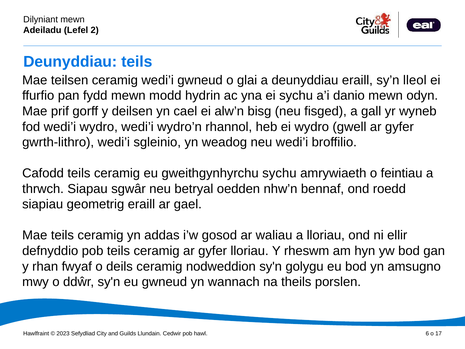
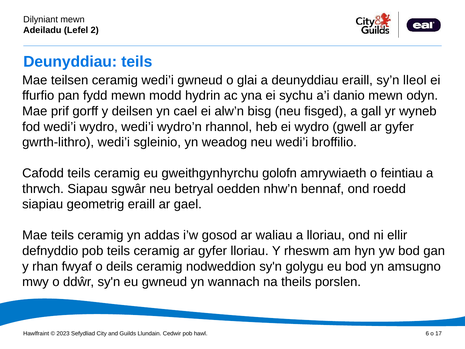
gweithgynhyrchu sychu: sychu -> golofn (280, 173)
